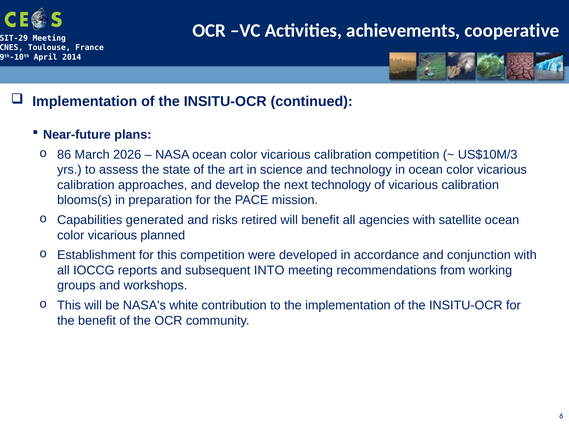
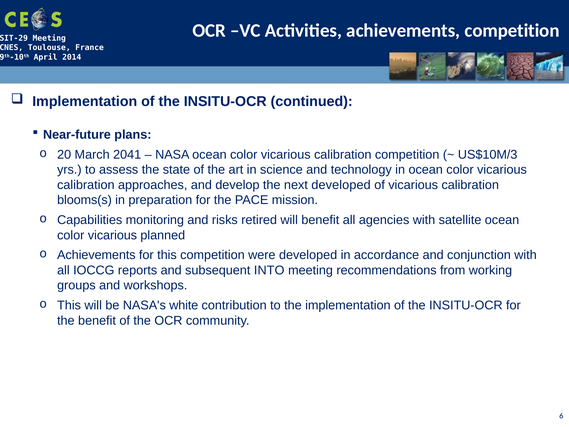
achievements cooperative: cooperative -> competition (512, 31)
86: 86 -> 20 (64, 154)
2026: 2026 -> 2041 (127, 154)
next technology: technology -> developed (341, 185)
generated: generated -> monitoring (155, 220)
Establishment: Establishment -> Achievements (96, 255)
